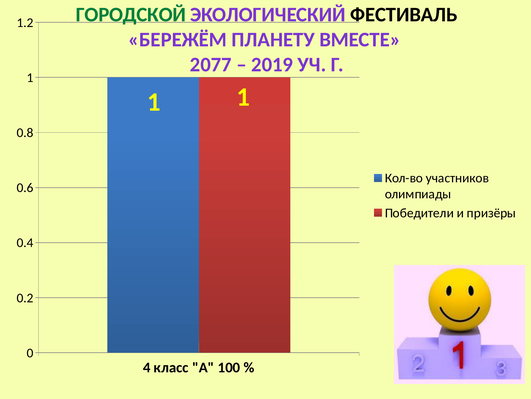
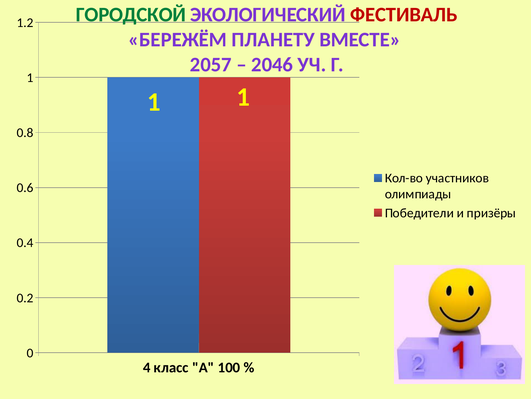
ФЕСТИВАЛЬ colour: black -> red (404, 15)
2077: 2077 -> 2057 (211, 64)
2019: 2019 -> 2046 (272, 64)
